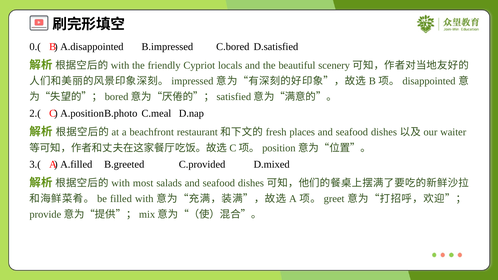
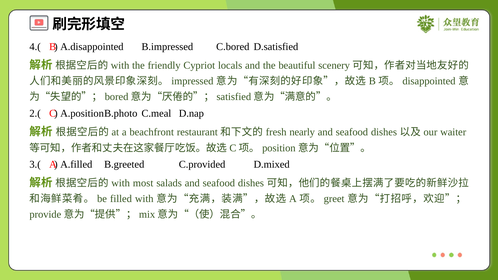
0.(: 0.( -> 4.( (35, 47)
places: places -> nearly (302, 132)
